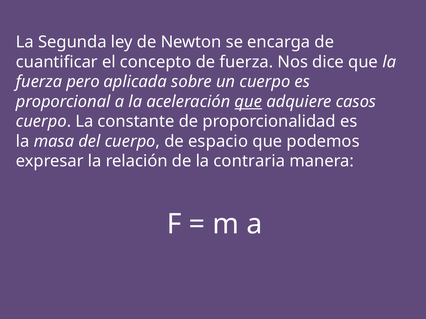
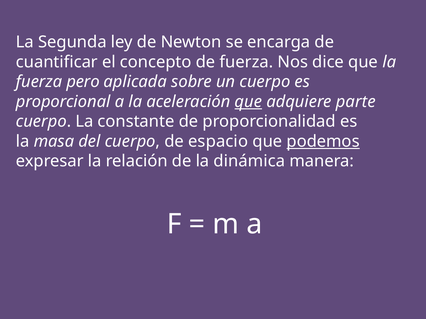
casos: casos -> parte (356, 102)
podemos underline: none -> present (323, 142)
contraria: contraria -> dinámica (249, 161)
